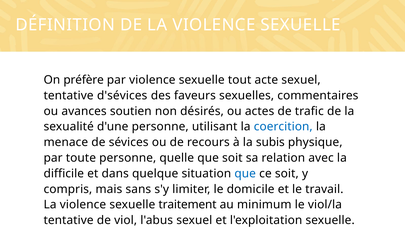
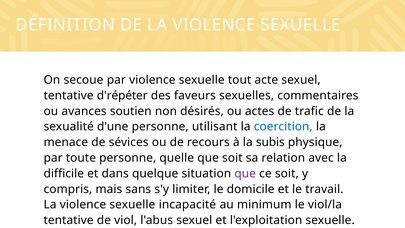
préfère: préfère -> secoue (83, 80)
d'sévices: d'sévices -> d'répéter (122, 95)
que colour: blue -> purple (245, 173)
traitement: traitement -> incapacité (187, 205)
